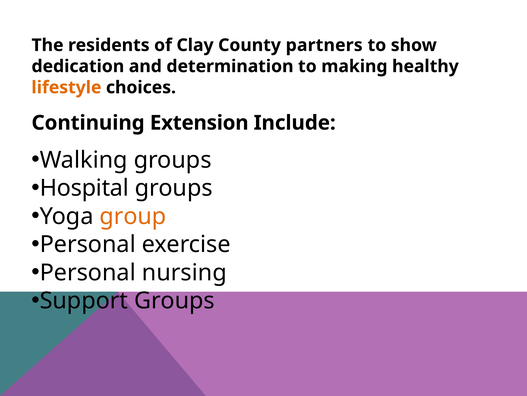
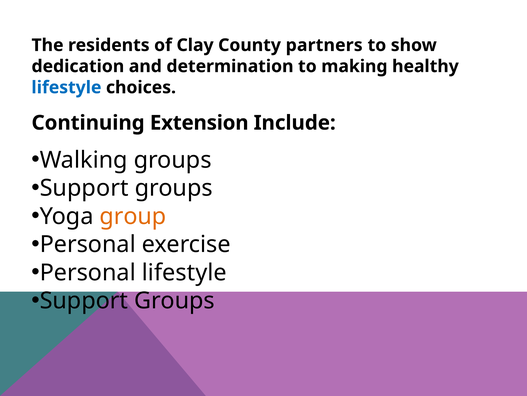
lifestyle colour: orange -> blue (66, 87)
Hospital: Hospital -> Support (84, 188)
Personal nursing: nursing -> lifestyle (184, 272)
